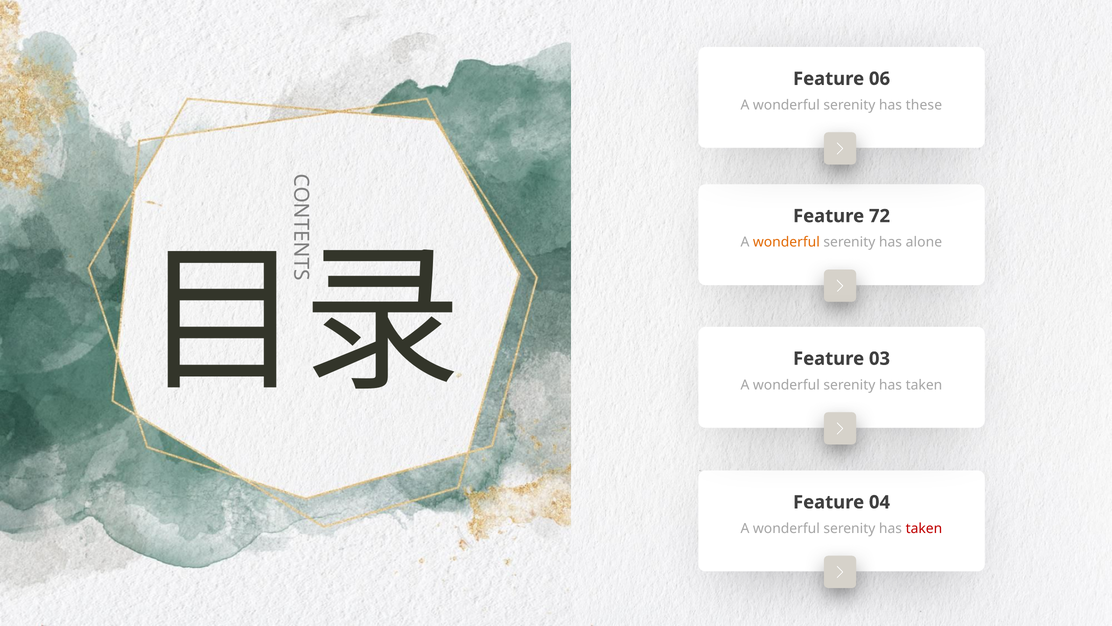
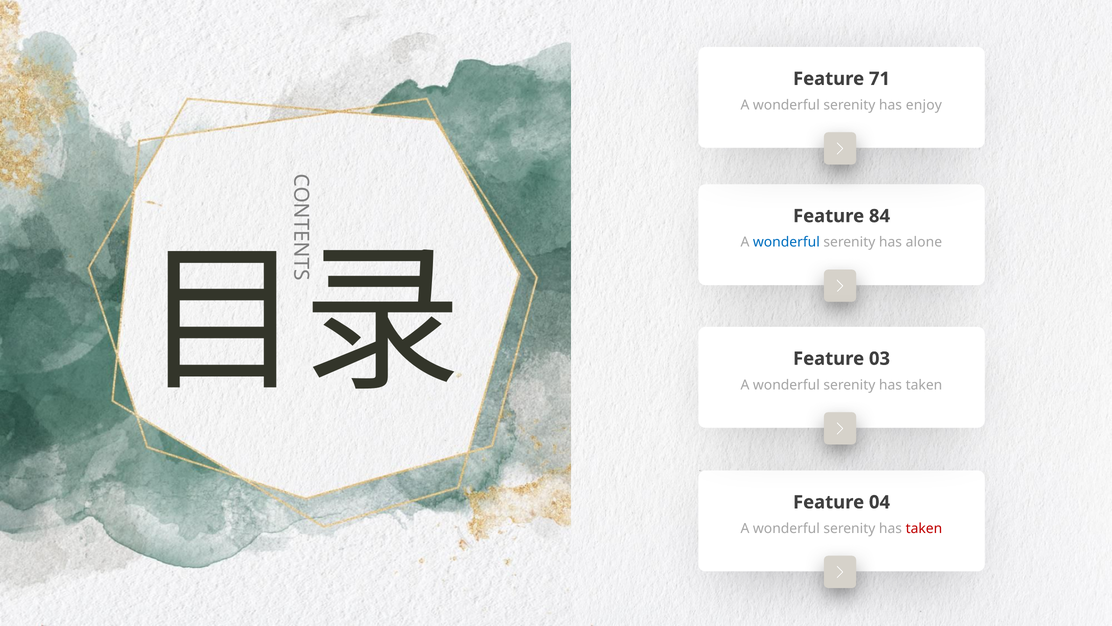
06: 06 -> 71 (880, 79)
these: these -> enjoy (924, 105)
72: 72 -> 84 (880, 216)
wonderful colour: orange -> blue (786, 242)
